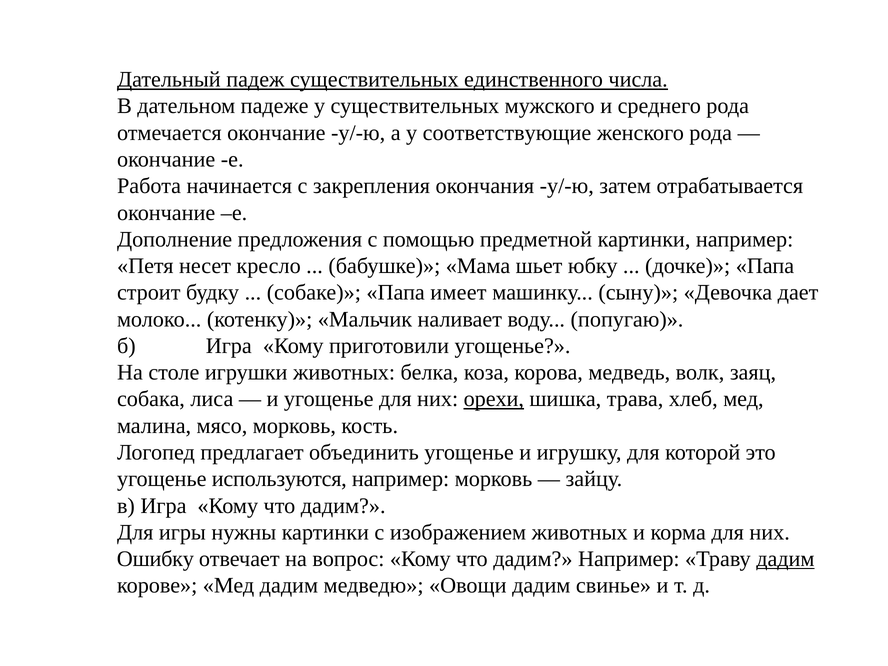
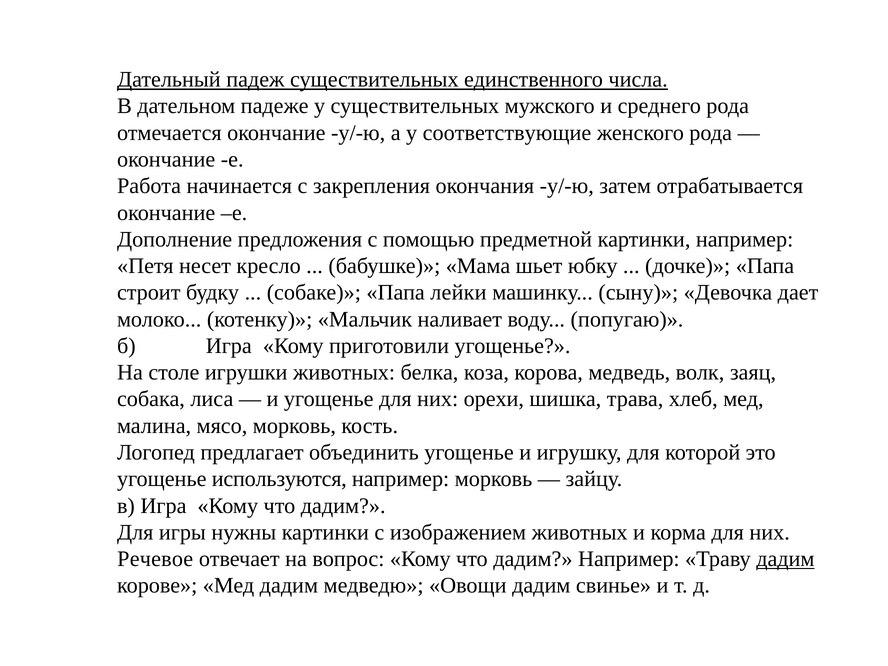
имеет: имеет -> лейки (458, 293)
орехи underline: present -> none (494, 399)
Ошибку: Ошибку -> Речевое (155, 559)
